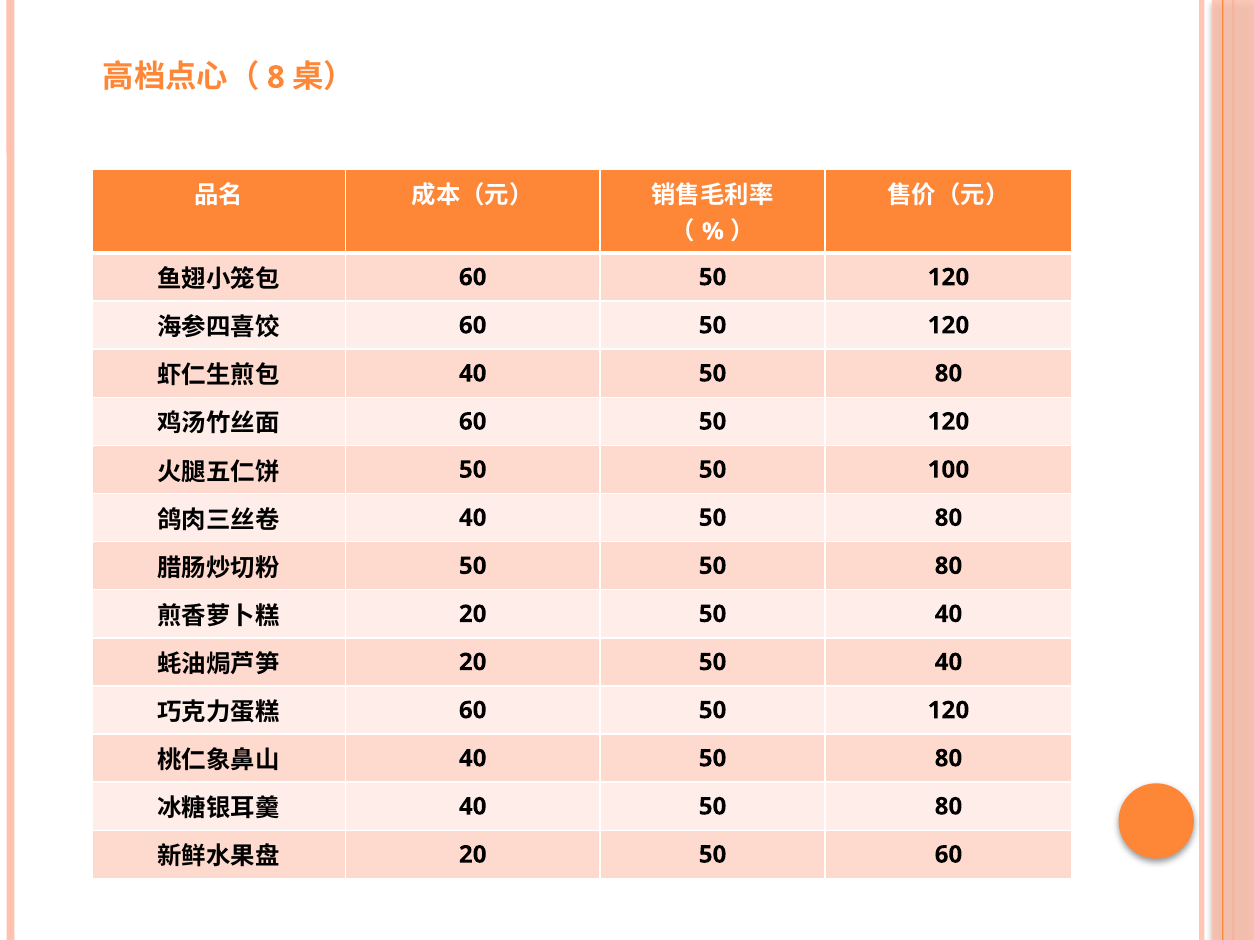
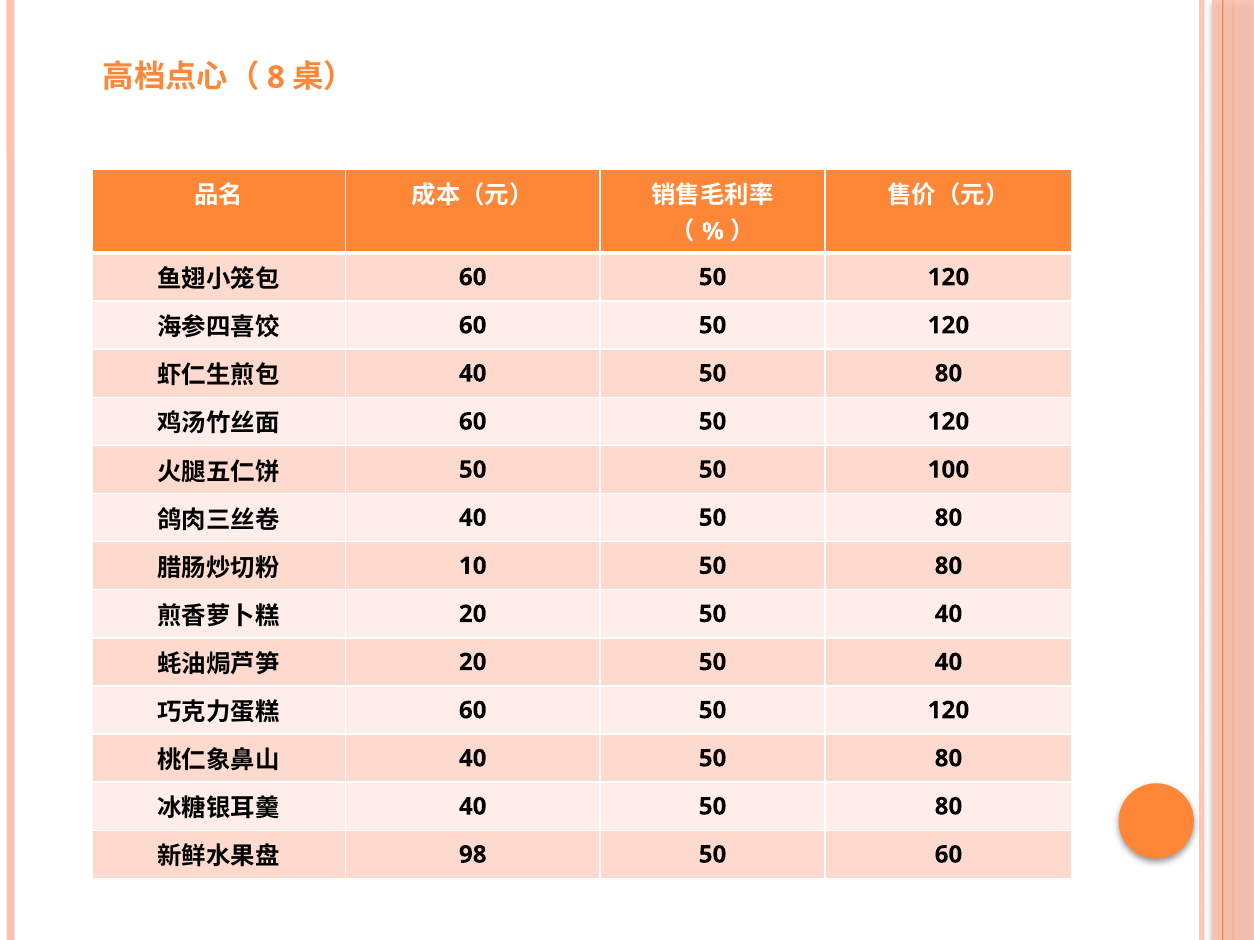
50: 50 -> 10 (473, 566)
20: 20 -> 98 (473, 855)
